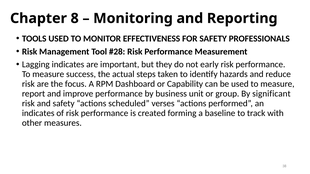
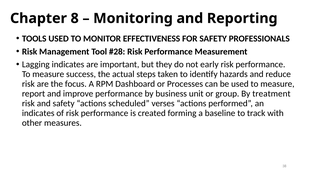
Capability: Capability -> Processes (185, 84)
significant: significant -> treatment (271, 94)
